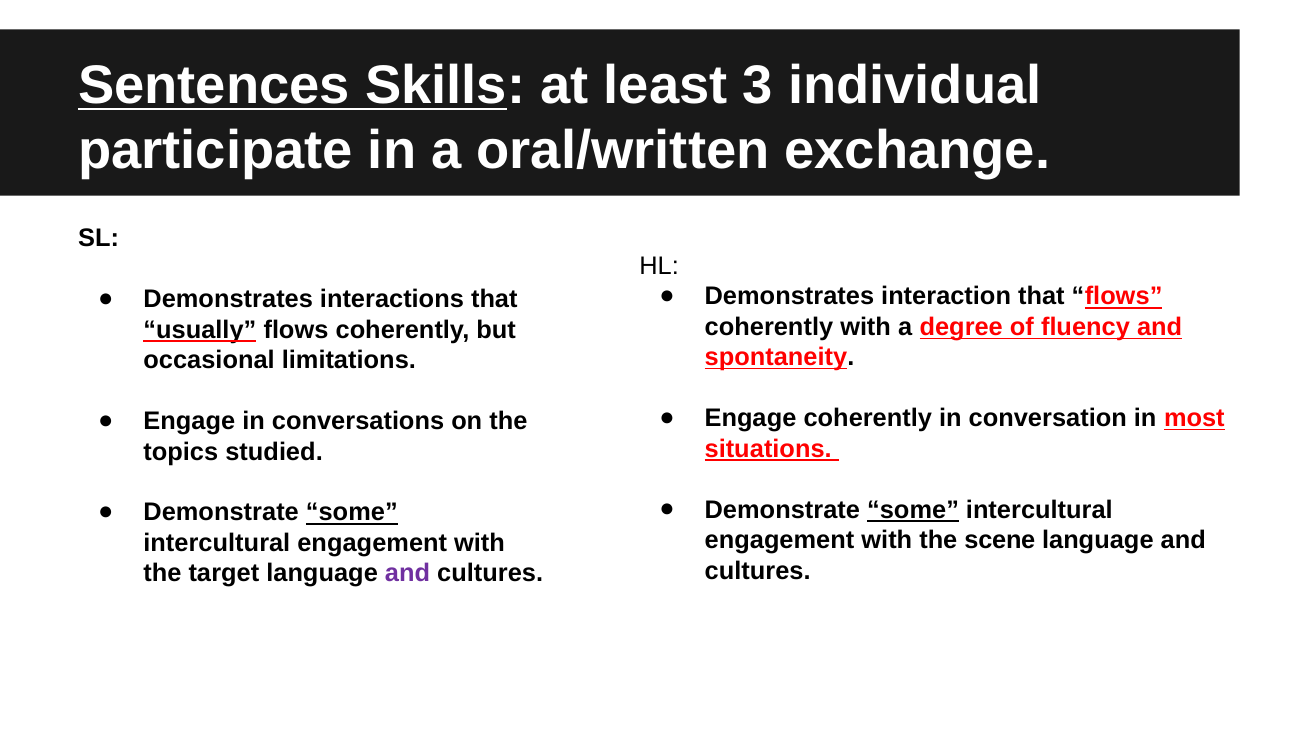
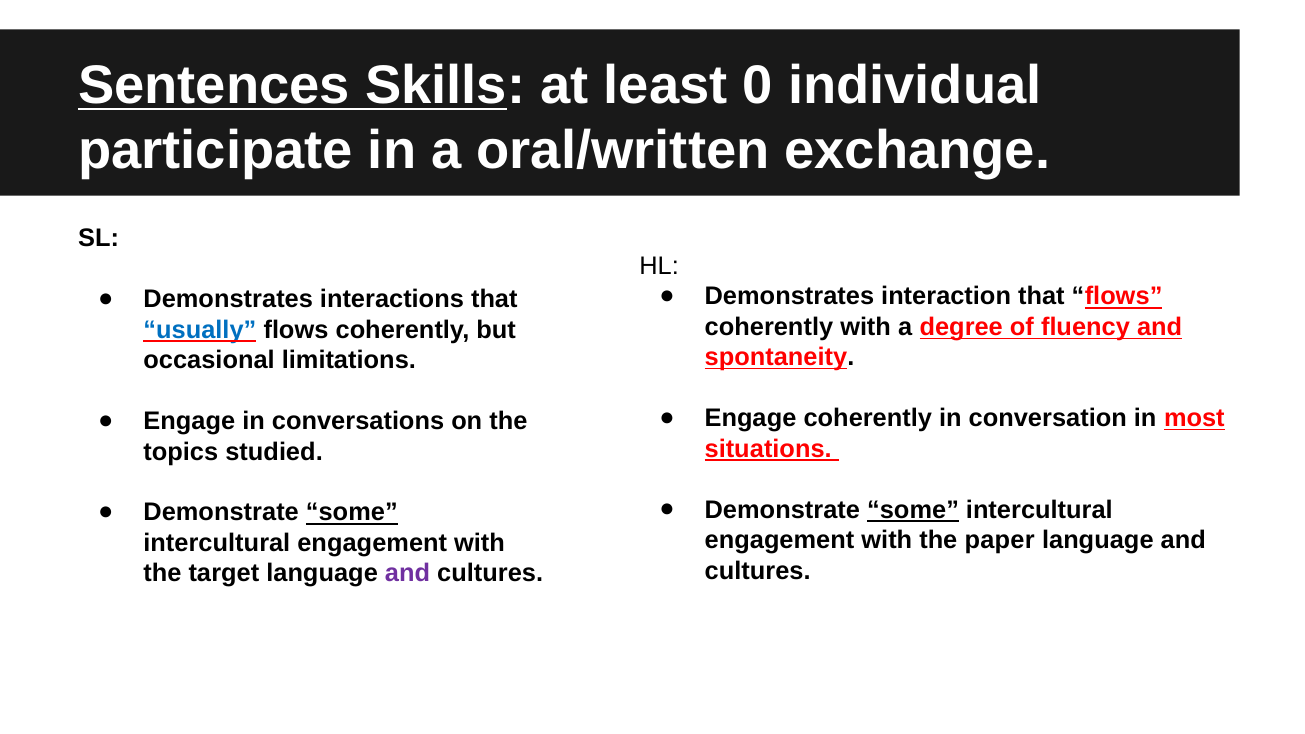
3: 3 -> 0 (758, 85)
usually colour: black -> blue (200, 330)
scene: scene -> paper (1000, 540)
